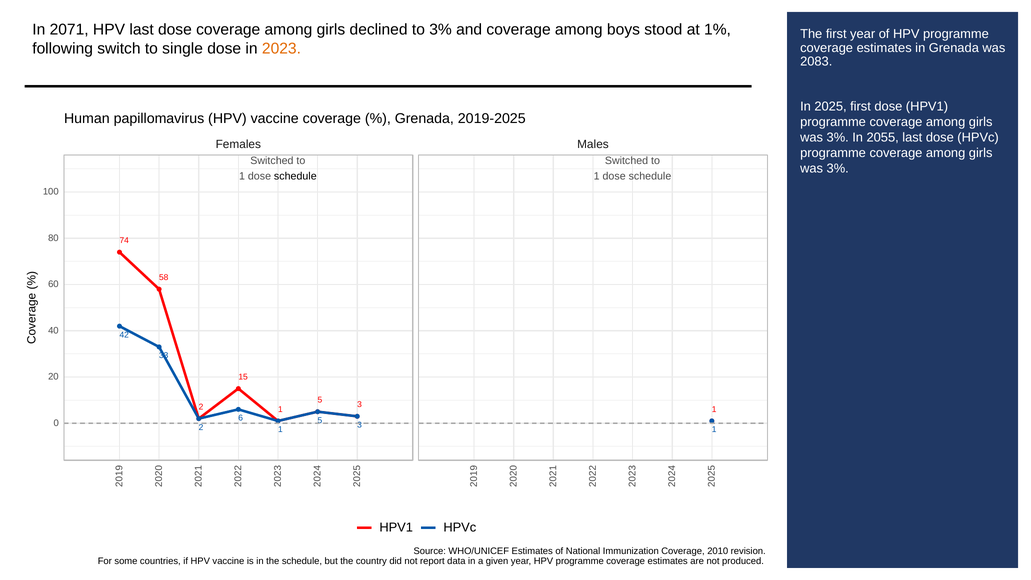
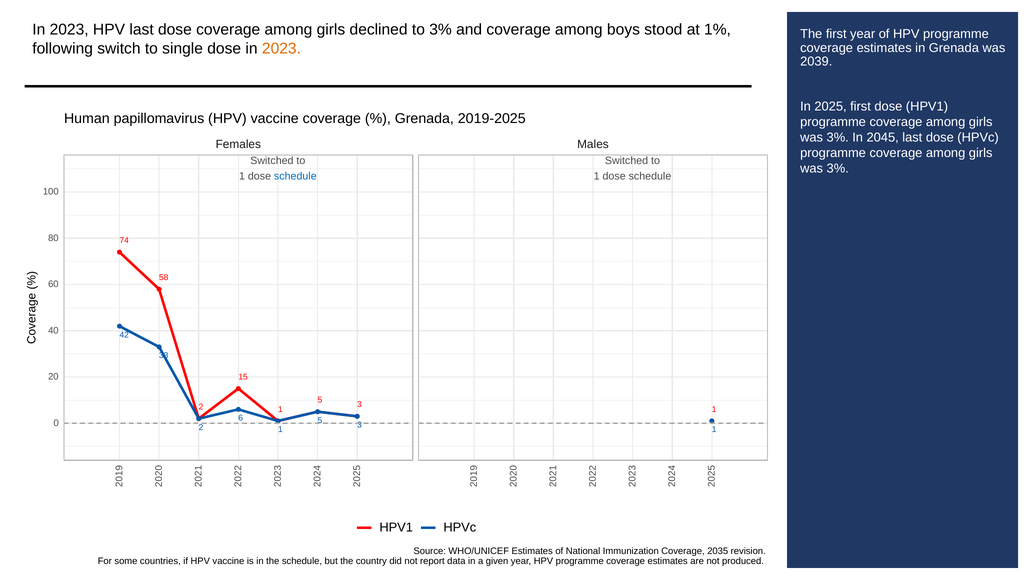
2071: 2071 -> 2023 (69, 30)
2083: 2083 -> 2039 (816, 62)
2055: 2055 -> 2045 (883, 137)
schedule colour: black -> blue (295, 176)
2010: 2010 -> 2035 (718, 551)
